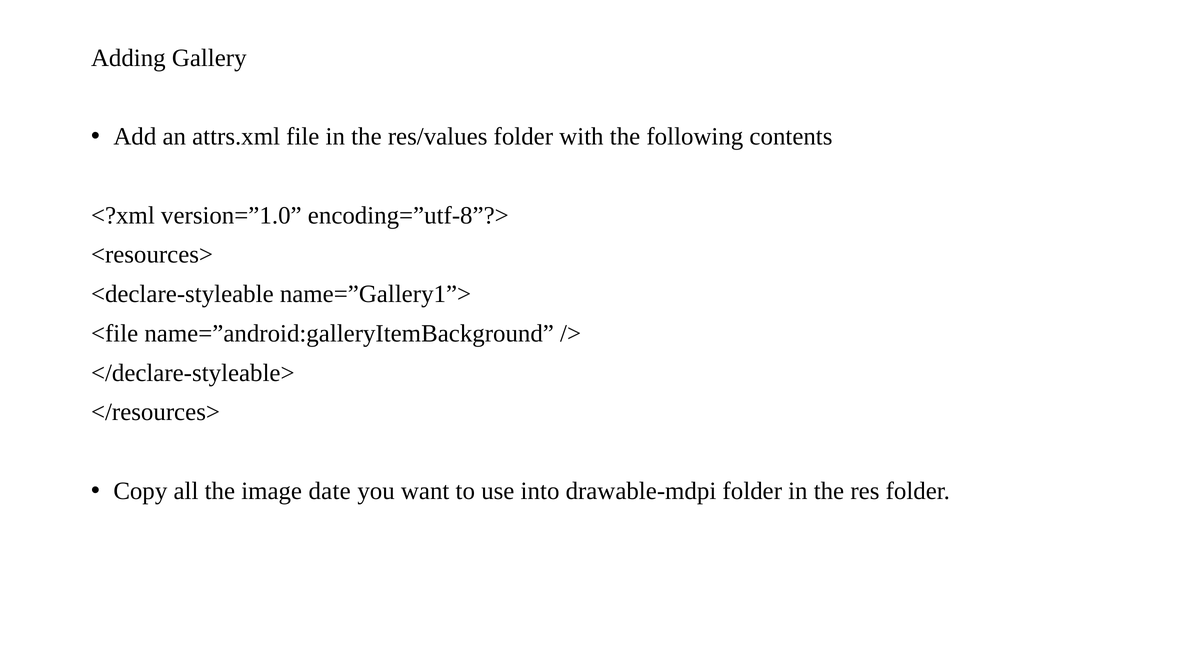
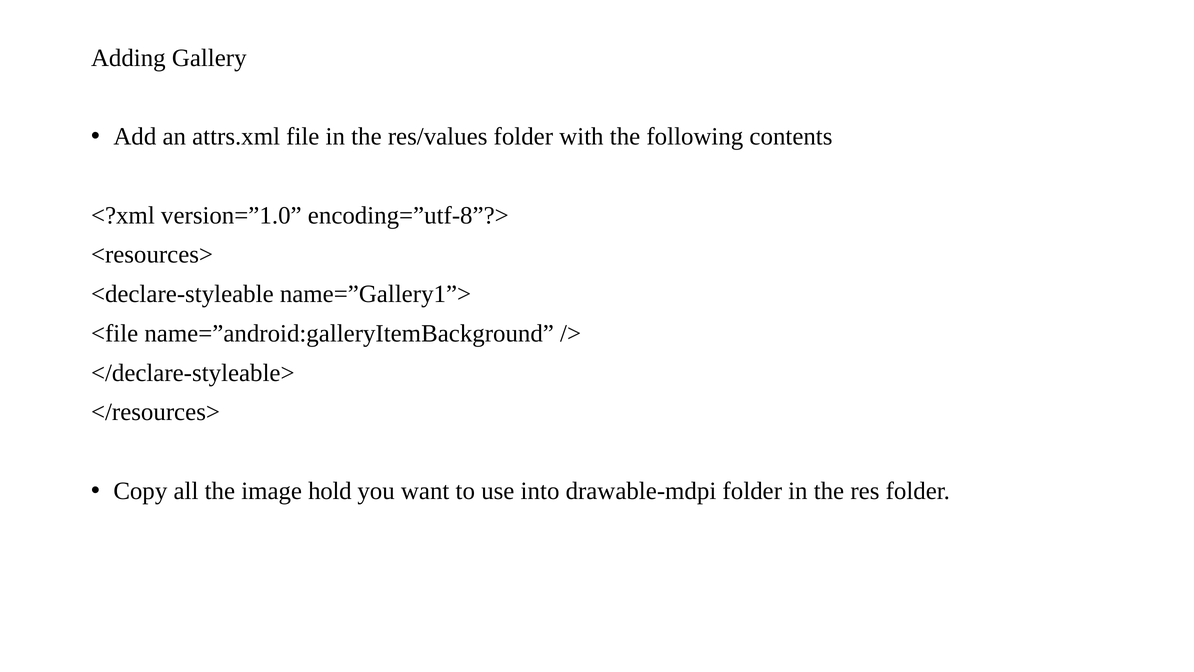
date: date -> hold (330, 491)
